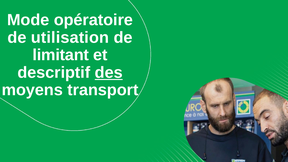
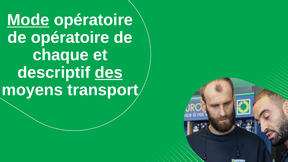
Mode underline: none -> present (28, 20)
de utilisation: utilisation -> opératoire (70, 38)
limitant: limitant -> chaque (61, 55)
